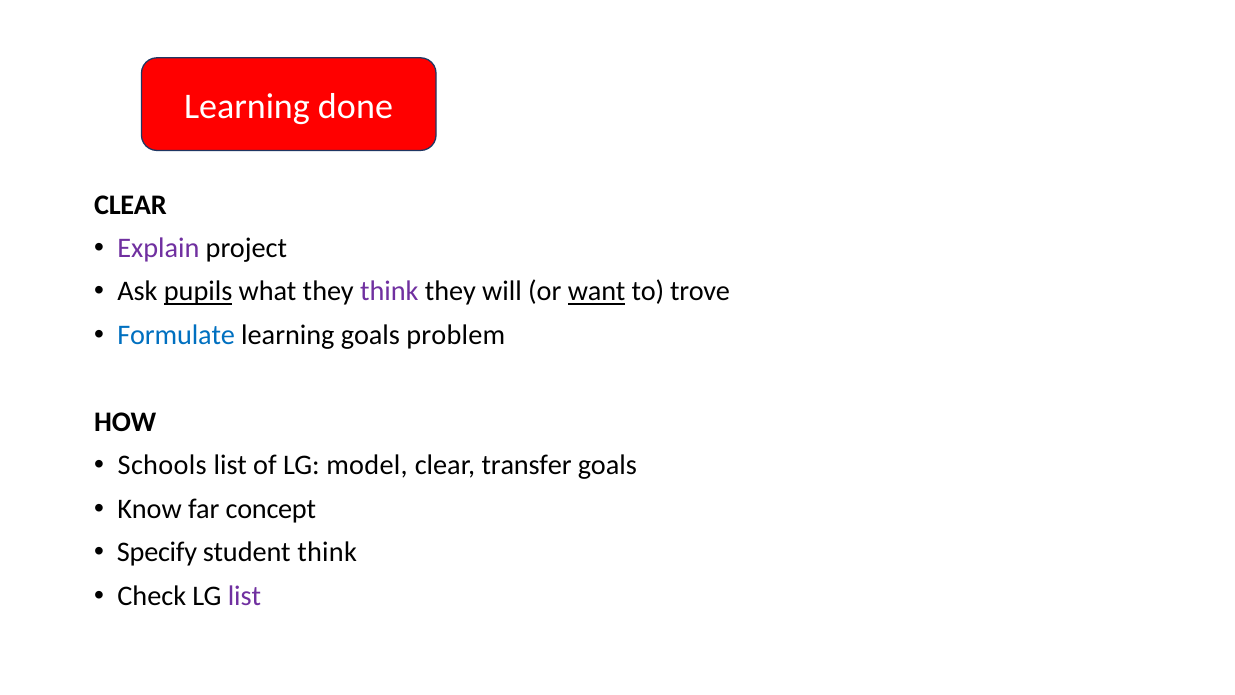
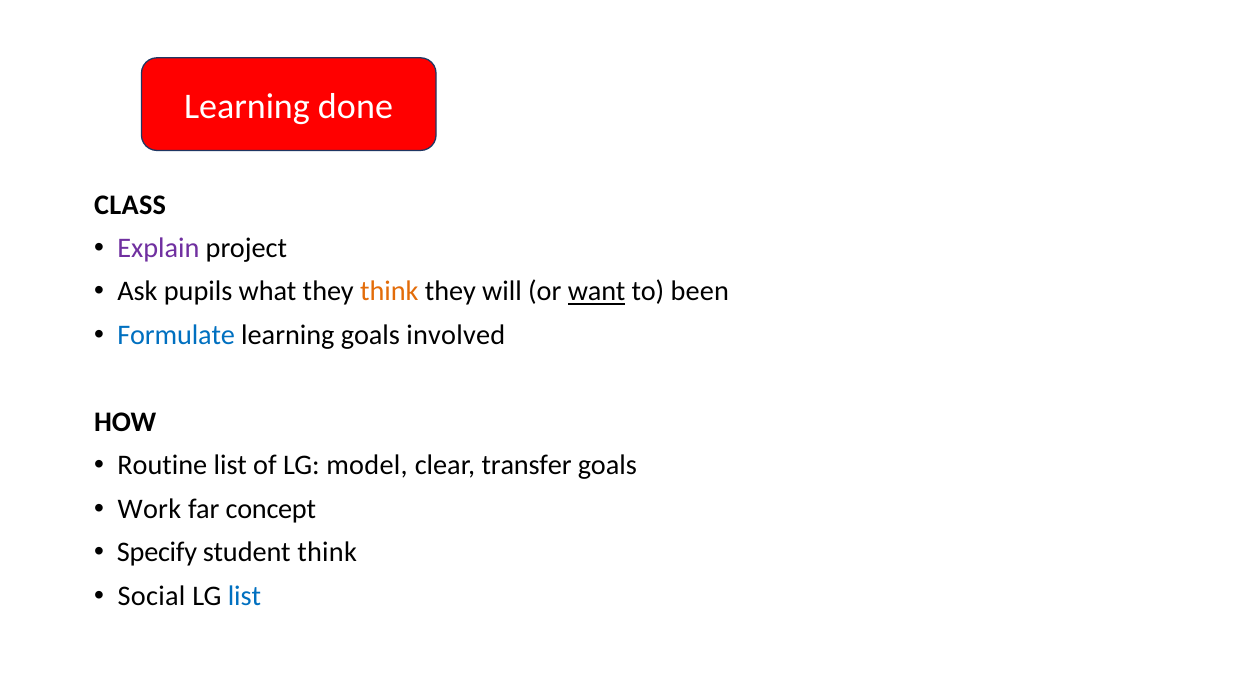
CLEAR: CLEAR -> CLASS (130, 205)
pupils underline: present -> none (198, 292)
think colour: purple -> orange (389, 292)
trove: trove -> been (700, 292)
problem: problem -> involved (456, 335)
Schools: Schools -> Routine (162, 465)
Know: Know -> Work (149, 509)
Check: Check -> Social (152, 595)
list colour: purple -> blue (244, 595)
